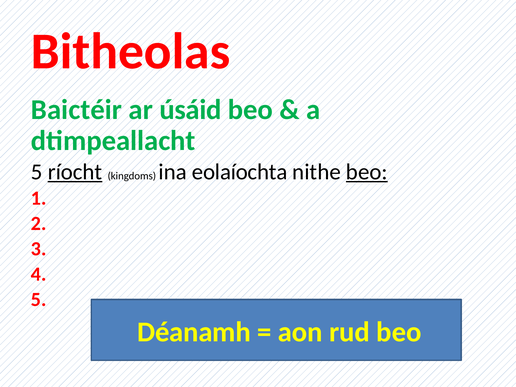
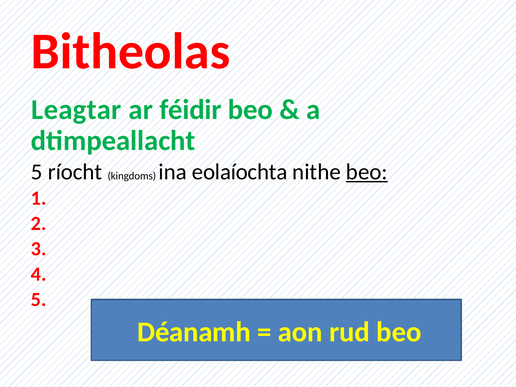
Baictéir: Baictéir -> Leagtar (76, 110)
úsáid: úsáid -> féidir (190, 110)
ríocht underline: present -> none (75, 172)
